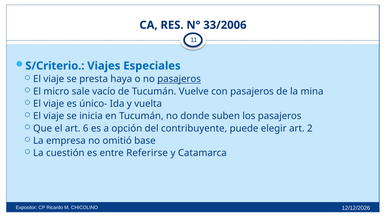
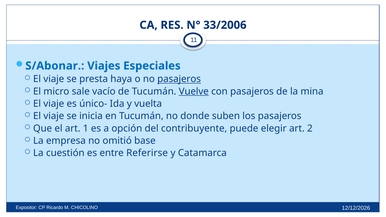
S/Criterio: S/Criterio -> S/Abonar (55, 66)
Vuelve underline: none -> present (194, 91)
6: 6 -> 1 (86, 128)
